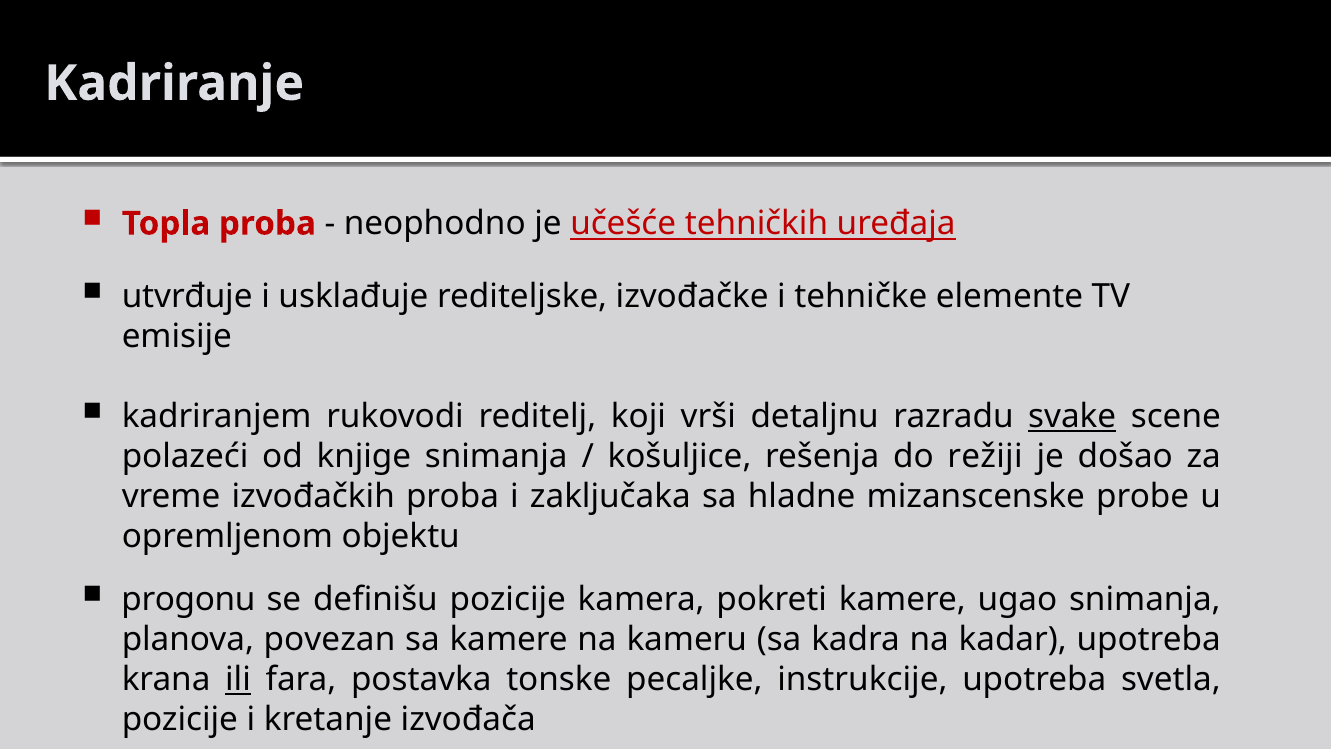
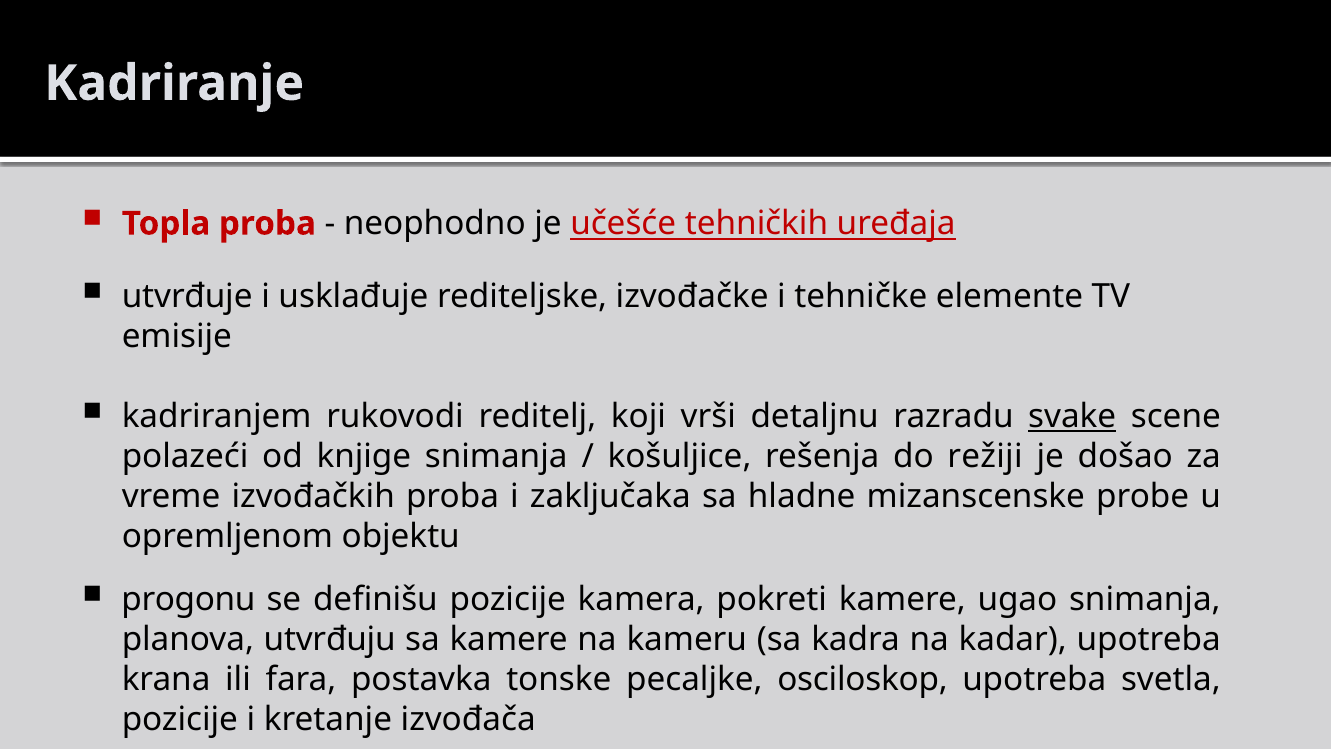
povezan: povezan -> utvrđuju (330, 639)
ili underline: present -> none (238, 679)
instrukcije: instrukcije -> osciloskop (863, 679)
